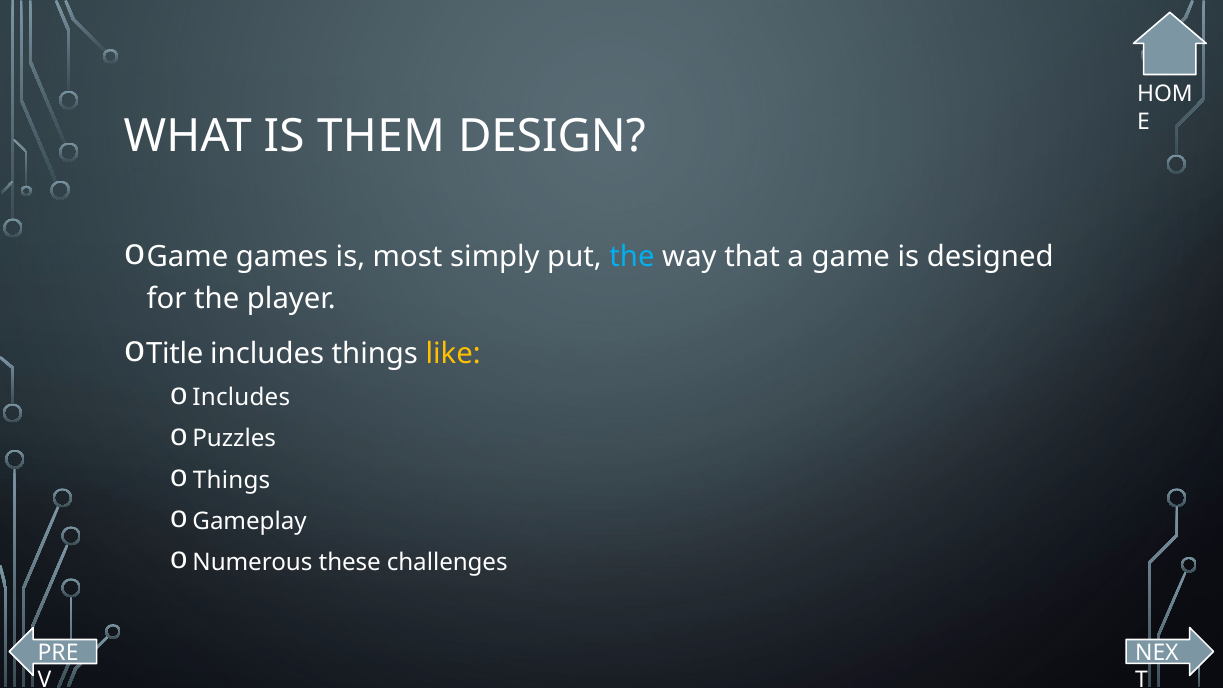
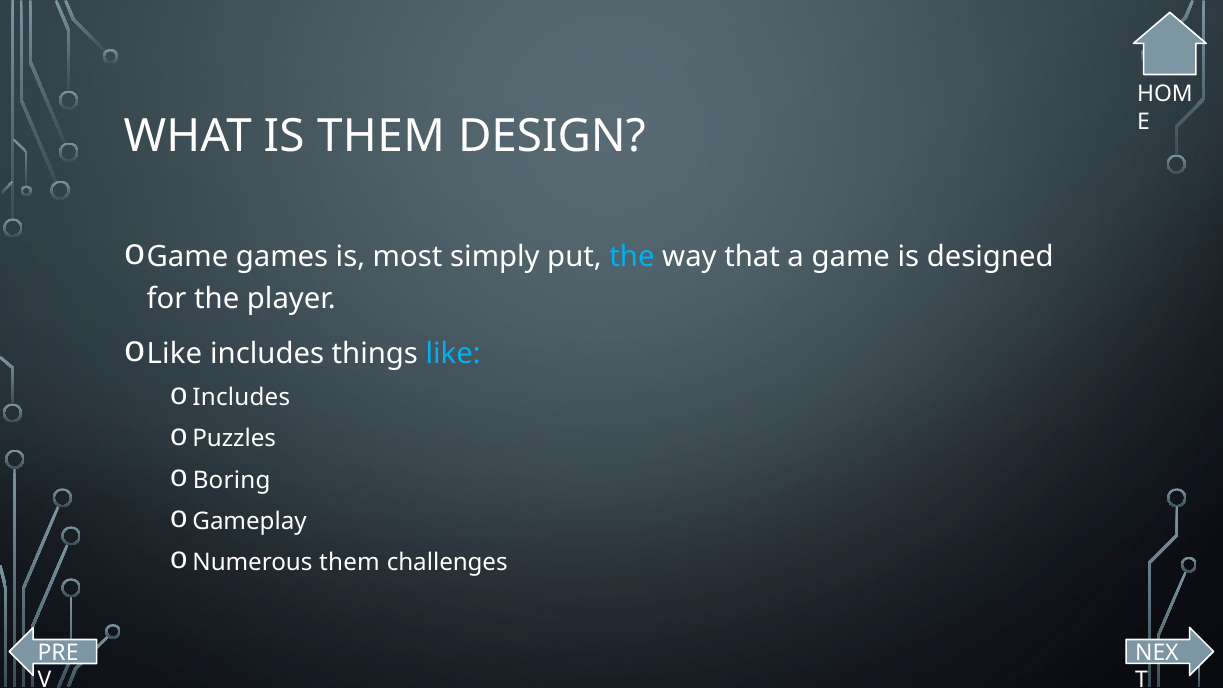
Title: Title -> Like (174, 354)
like colour: yellow -> light blue (453, 354)
Things: Things -> Boring (232, 480)
Numerous these: these -> them (349, 562)
